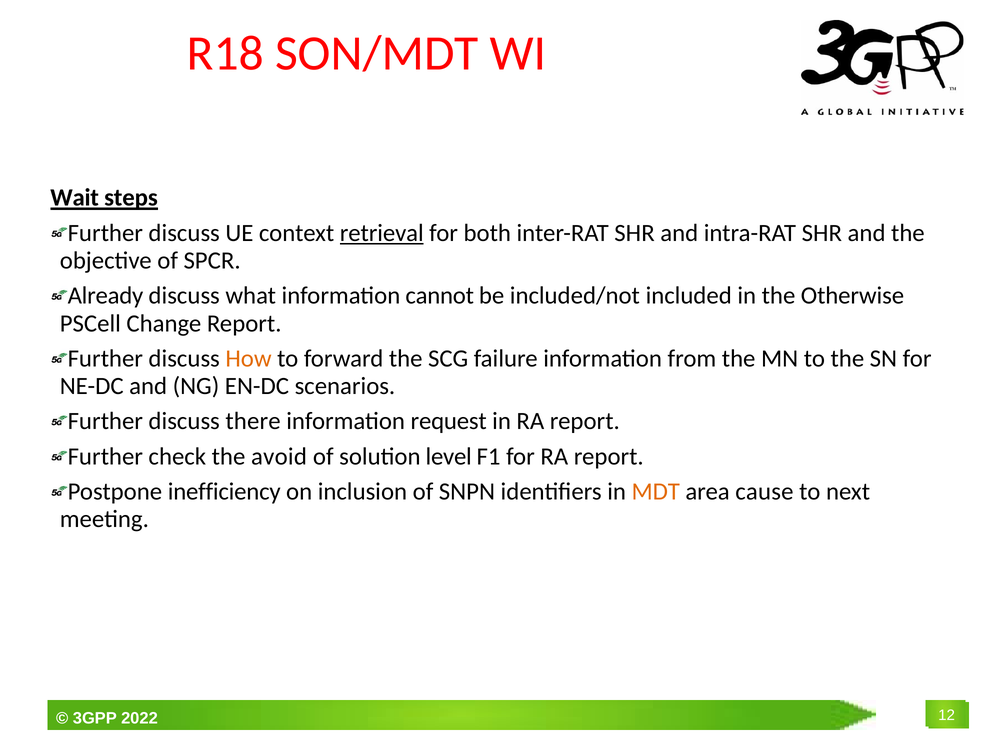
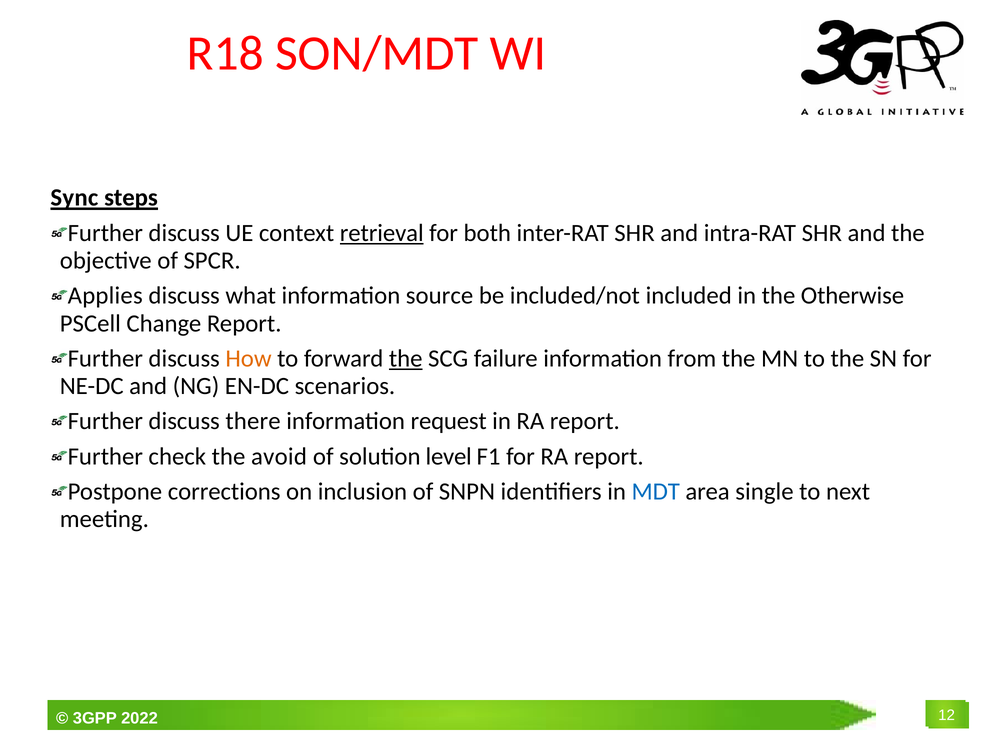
Wait: Wait -> Sync (74, 198)
Already: Already -> Applies (105, 296)
cannot: cannot -> source (440, 296)
the underline: none -> present (406, 359)
inefficiency: inefficiency -> corrections (224, 492)
MDT colour: orange -> blue (656, 492)
cause: cause -> single (764, 492)
